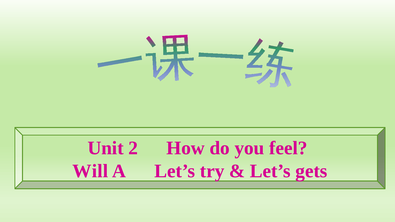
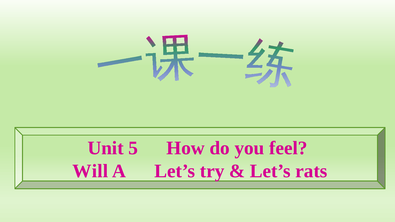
2: 2 -> 5 (133, 148)
gets: gets -> rats (311, 171)
